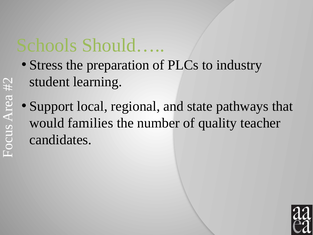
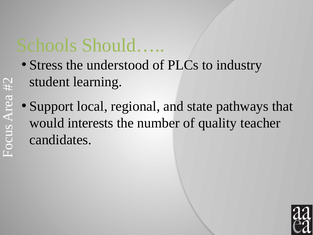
preparation: preparation -> understood (118, 65)
families: families -> interests (91, 123)
